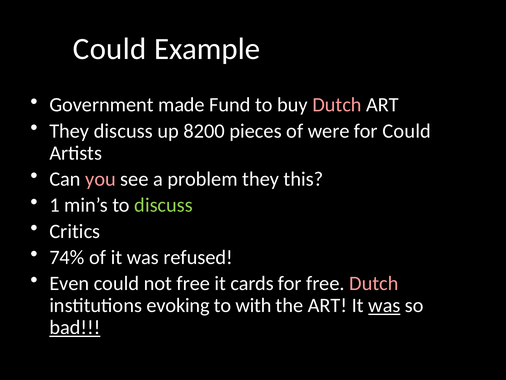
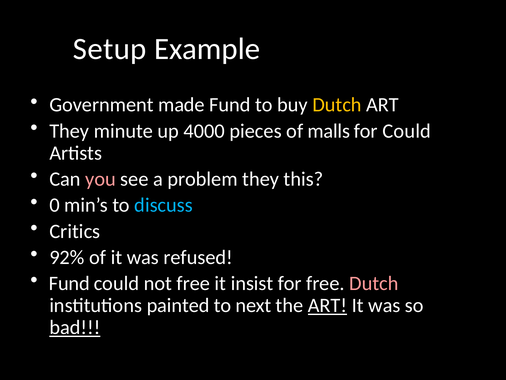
Could: Could -> Setup (110, 49)
Dutch colour: pink -> yellow (337, 105)
They discuss: discuss -> minute (123, 131)
8200: 8200 -> 4000 (204, 131)
were: were -> malls (329, 131)
1: 1 -> 0 (55, 205)
discuss colour: light green -> light blue (164, 205)
74%: 74% -> 92% (67, 257)
Even: Even -> Fund (69, 283)
cards: cards -> insist (252, 283)
evoking: evoking -> painted (178, 305)
with: with -> next (254, 305)
ART underline: none -> present (327, 305)
was underline: present -> none (384, 305)
